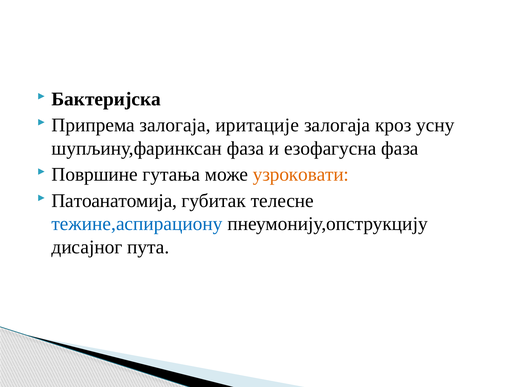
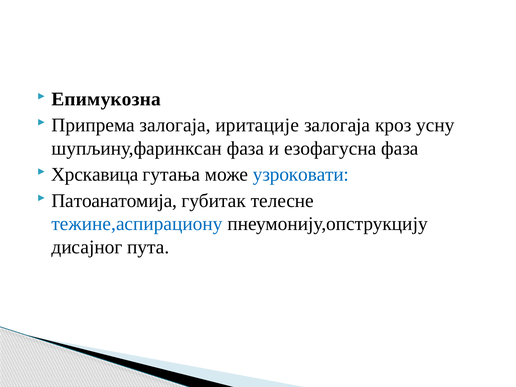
Бактеријска: Бактеријска -> Епимукозна (106, 99)
Површине: Површине -> Хрскавица (95, 175)
узроковати colour: orange -> blue (301, 175)
